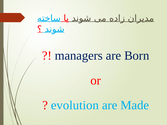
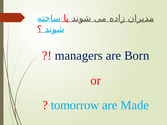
evolution: evolution -> tomorrow (75, 105)
